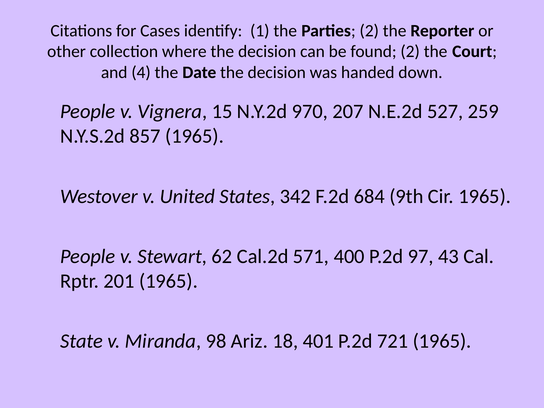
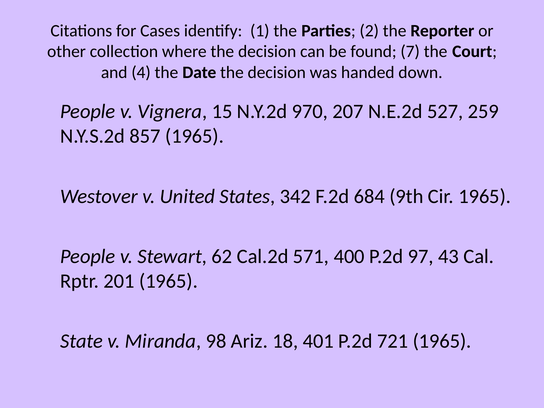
found 2: 2 -> 7 (410, 52)
